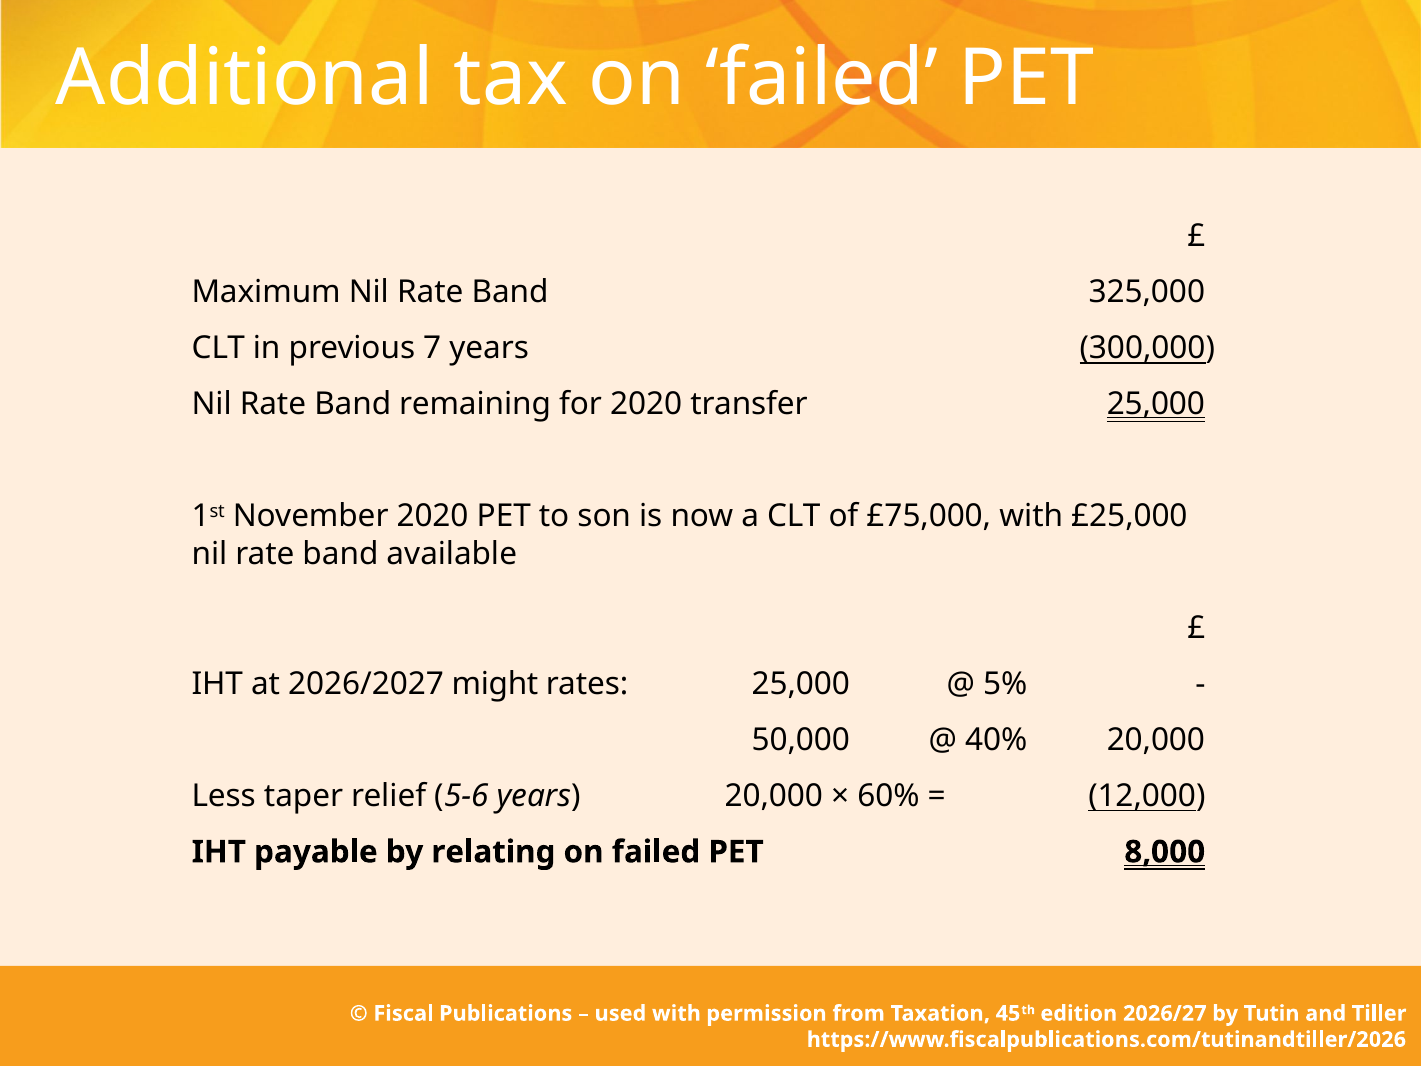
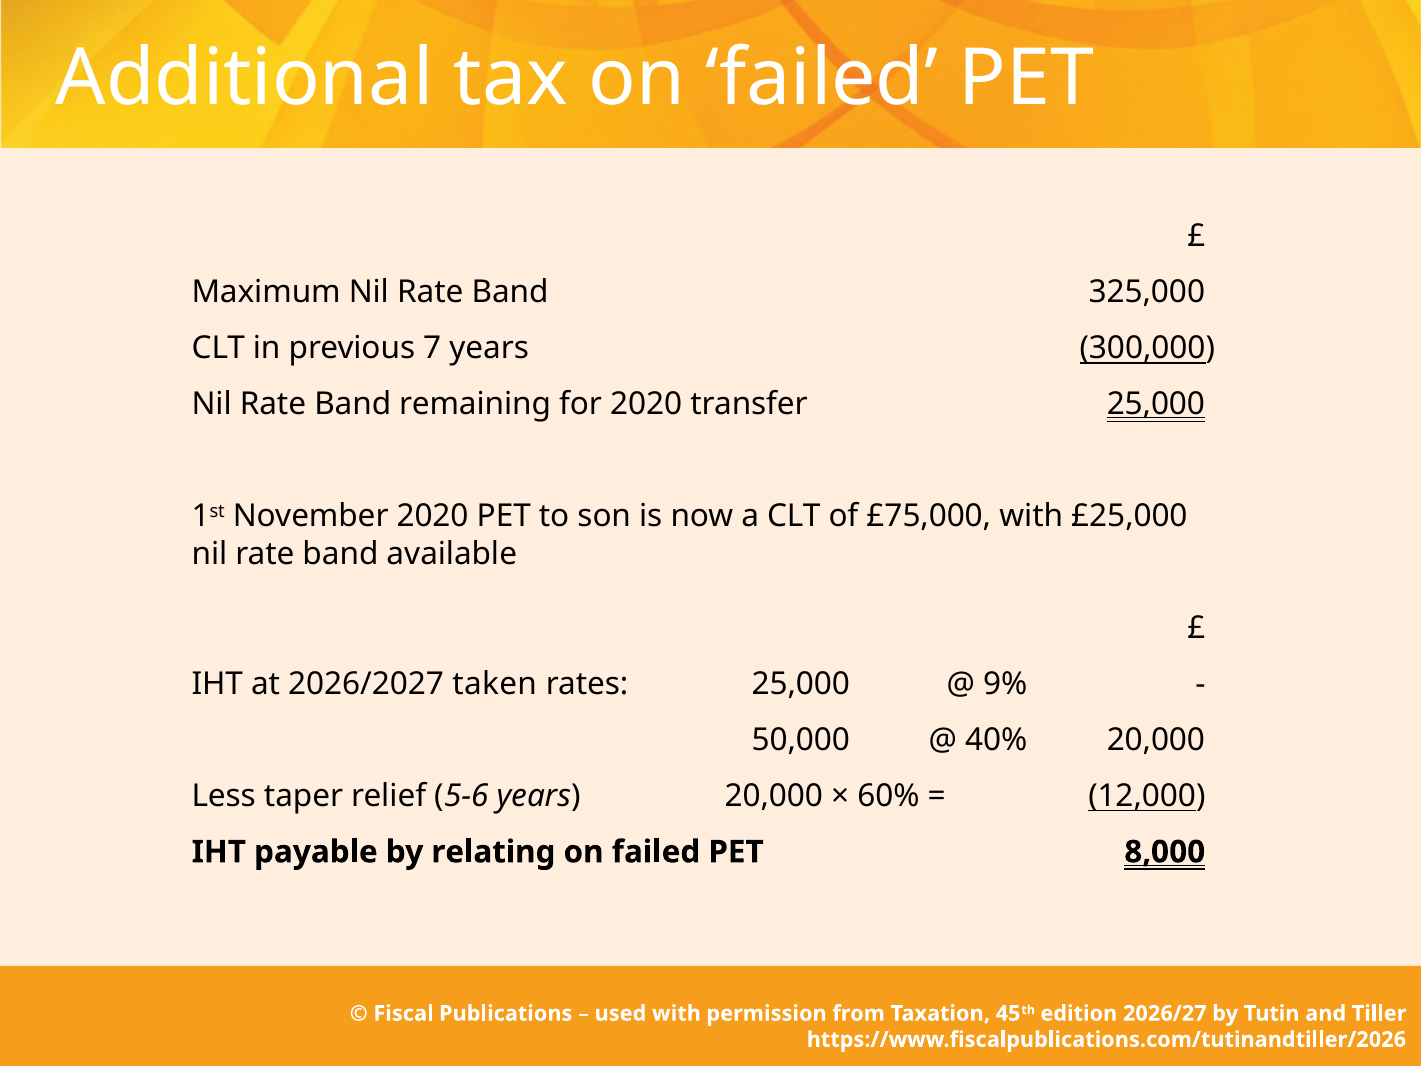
might: might -> taken (495, 684)
5%: 5% -> 9% (1005, 684)
